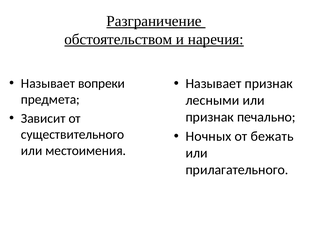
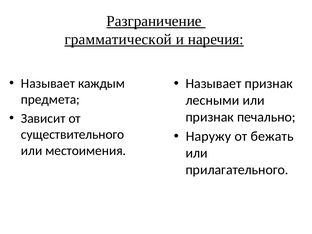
обстоятельством: обстоятельством -> грамматической (118, 39)
вопреки: вопреки -> каждым (101, 83)
Ночных: Ночных -> Наружу (208, 136)
